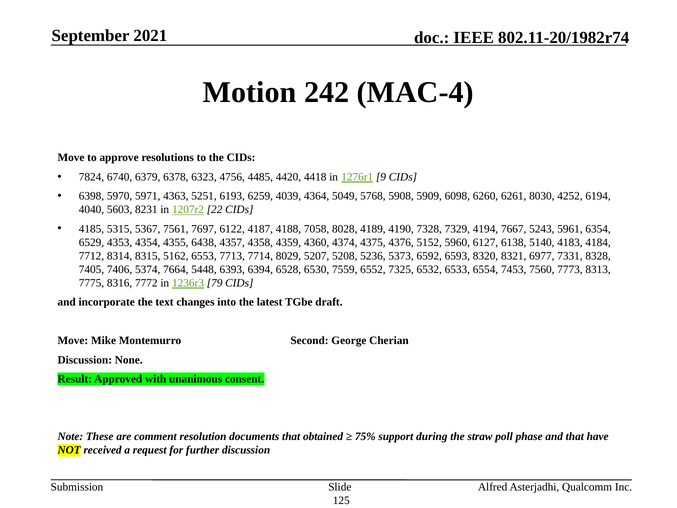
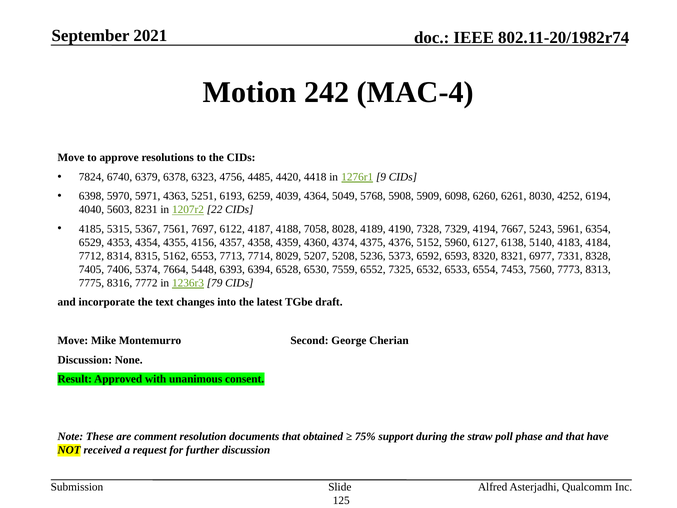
6438: 6438 -> 4156 (204, 242)
